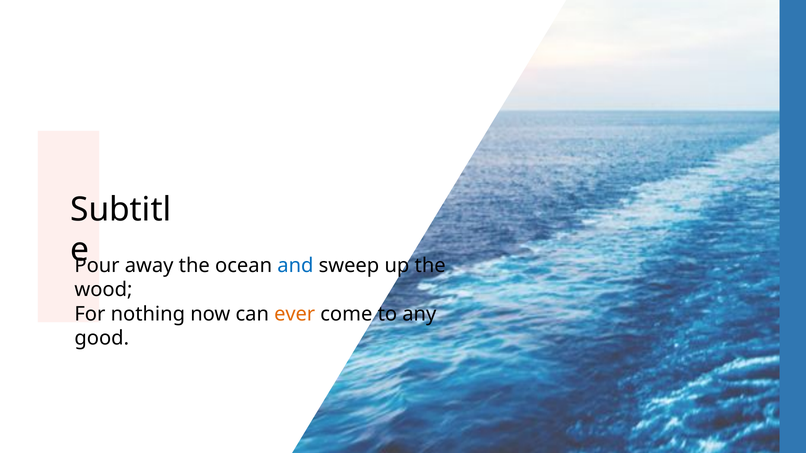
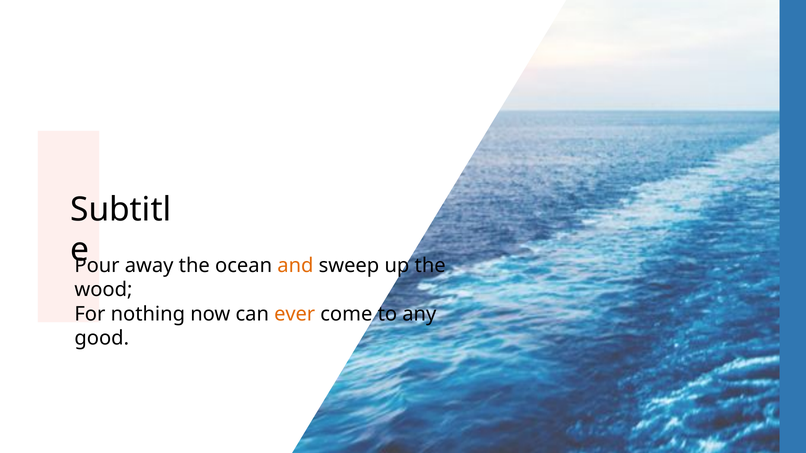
and colour: blue -> orange (295, 266)
